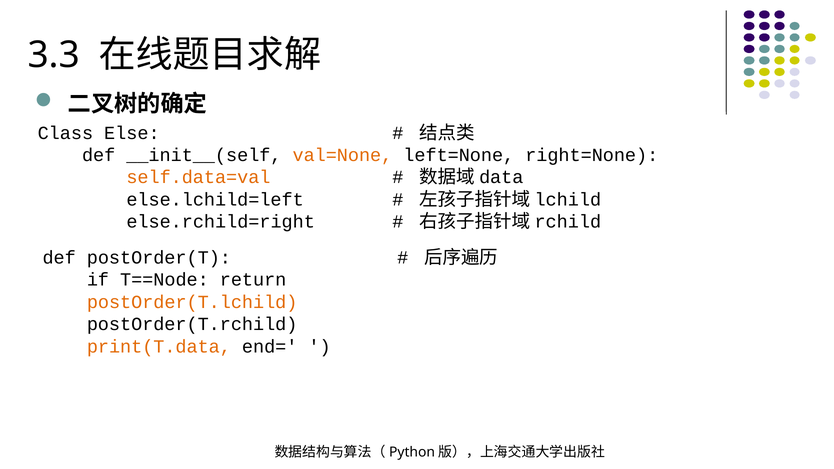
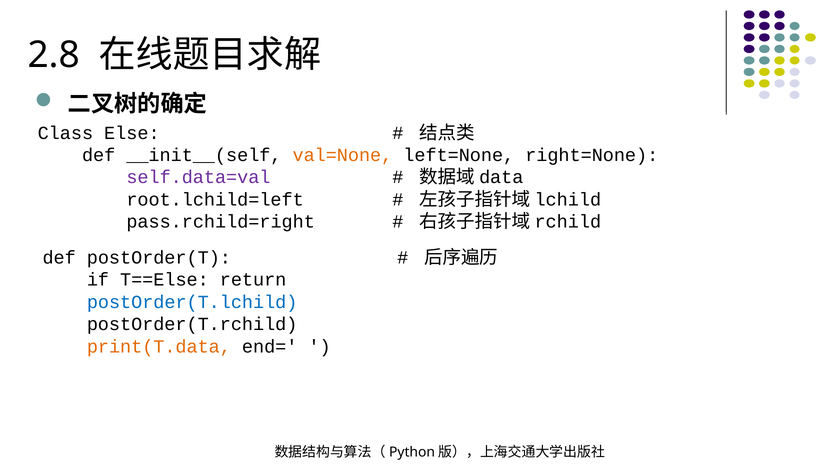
3.3: 3.3 -> 2.8 (54, 55)
self.data=val colour: orange -> purple (198, 177)
else.lchild=left: else.lchild=left -> root.lchild=left (215, 200)
else.rchild=right: else.rchild=right -> pass.rchild=right (221, 222)
T==Node: T==Node -> T==Else (164, 280)
postOrder(T.lchild colour: orange -> blue (192, 302)
